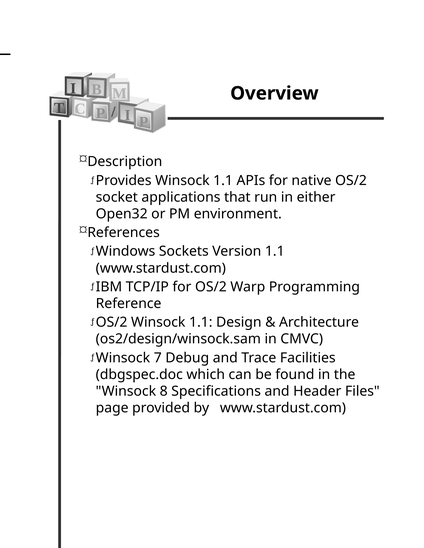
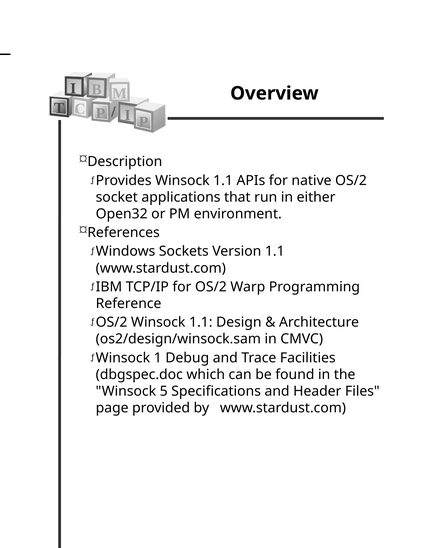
7: 7 -> 1 (158, 358)
8: 8 -> 5 (164, 391)
